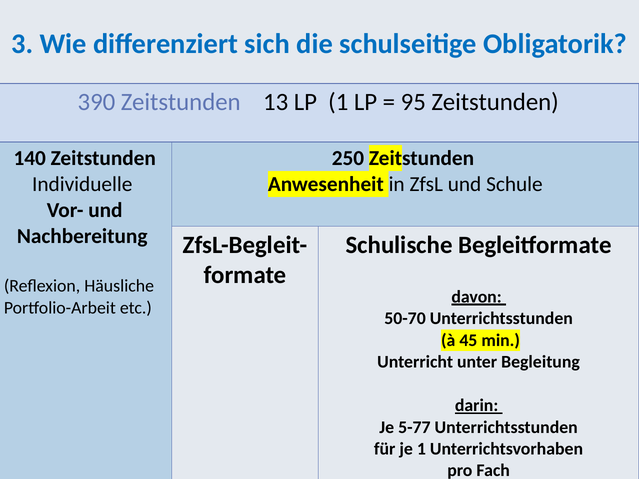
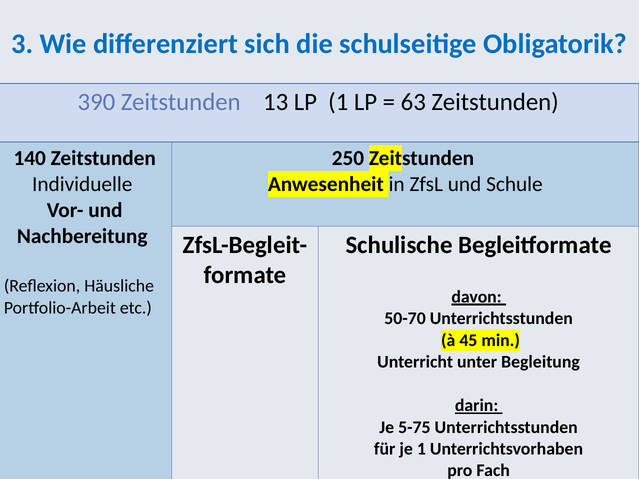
95: 95 -> 63 (413, 102)
5-77: 5-77 -> 5-75 (414, 427)
